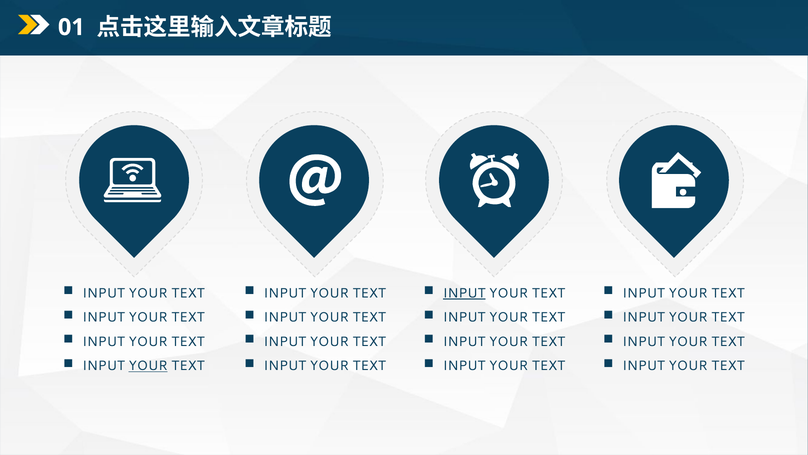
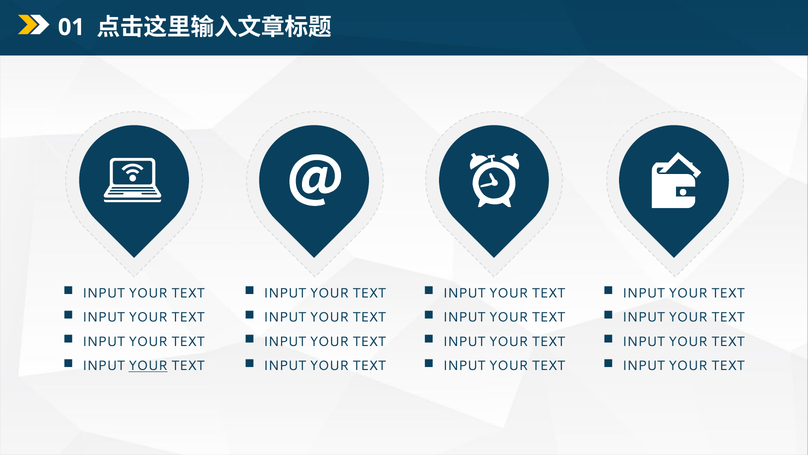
INPUT underline: present -> none (464, 293)
